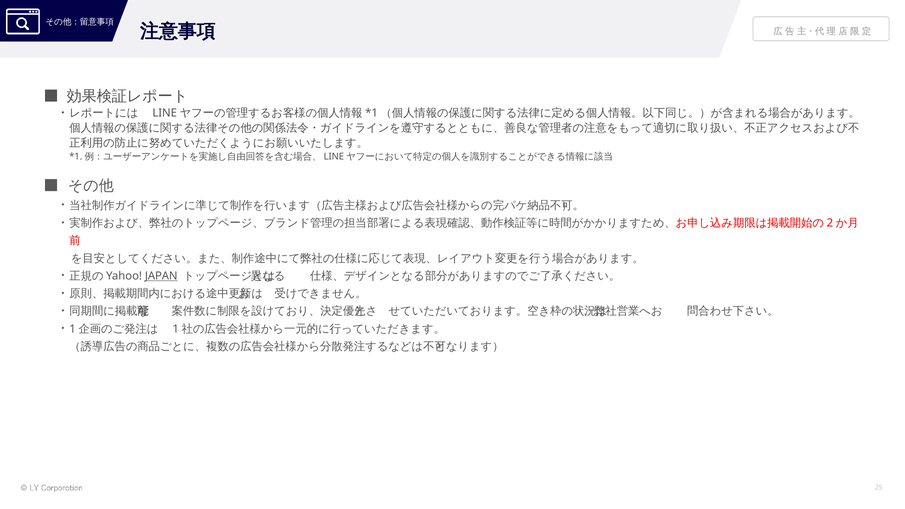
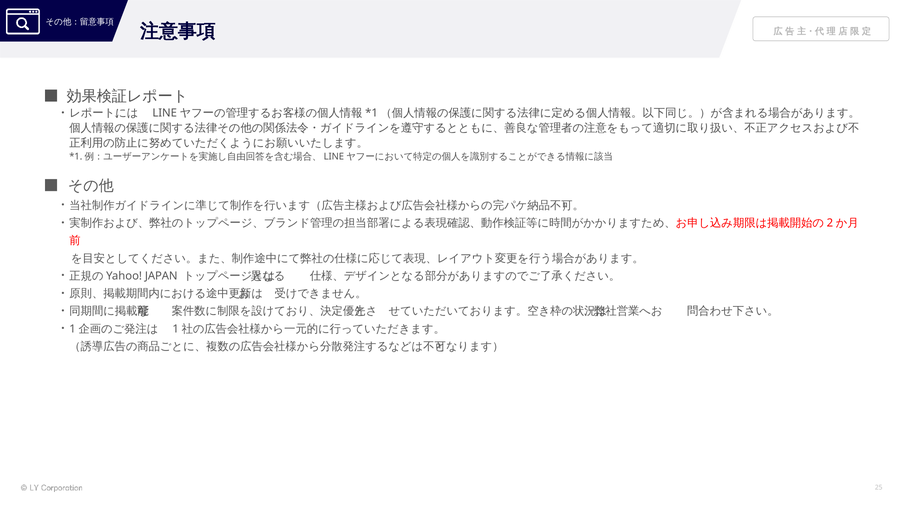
JAPAN underline: present -> none (161, 276)
